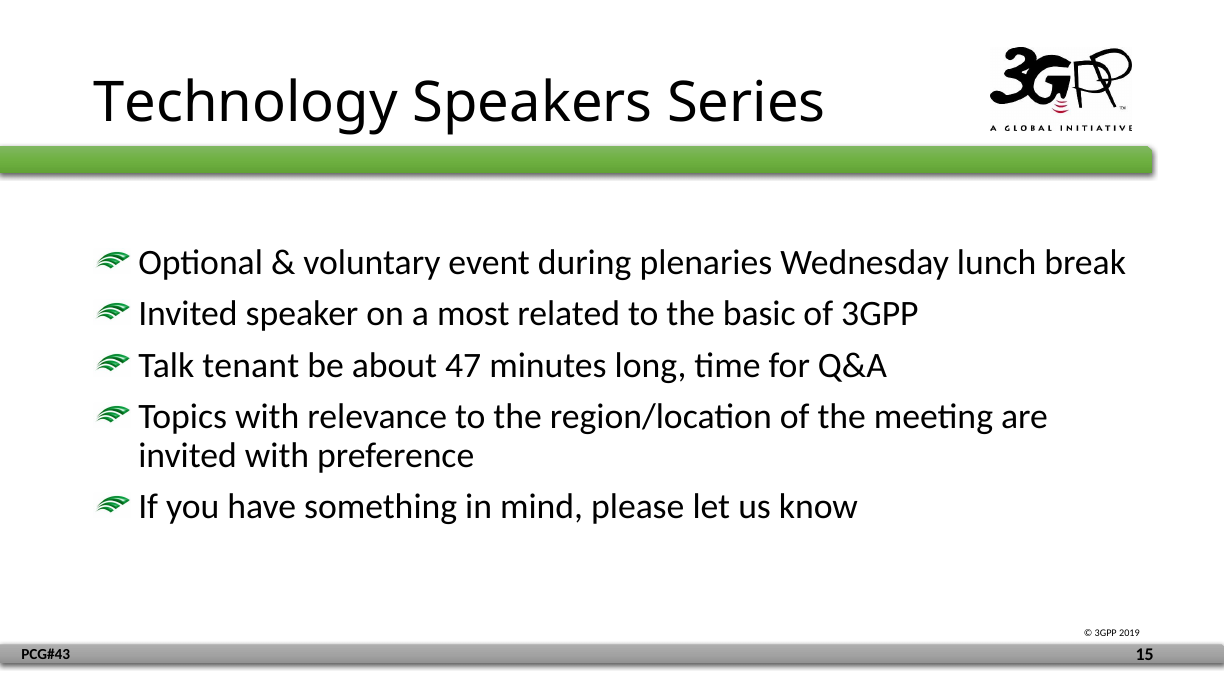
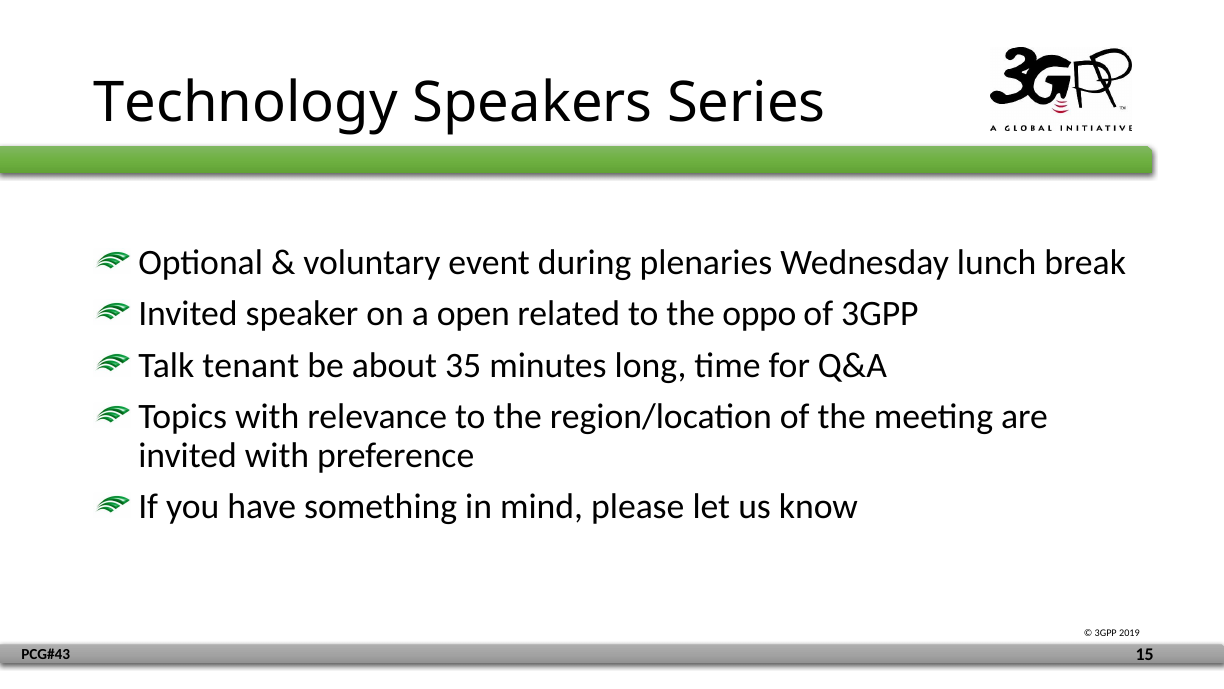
most: most -> open (473, 314)
basic: basic -> oppo (759, 314)
47: 47 -> 35 (463, 365)
